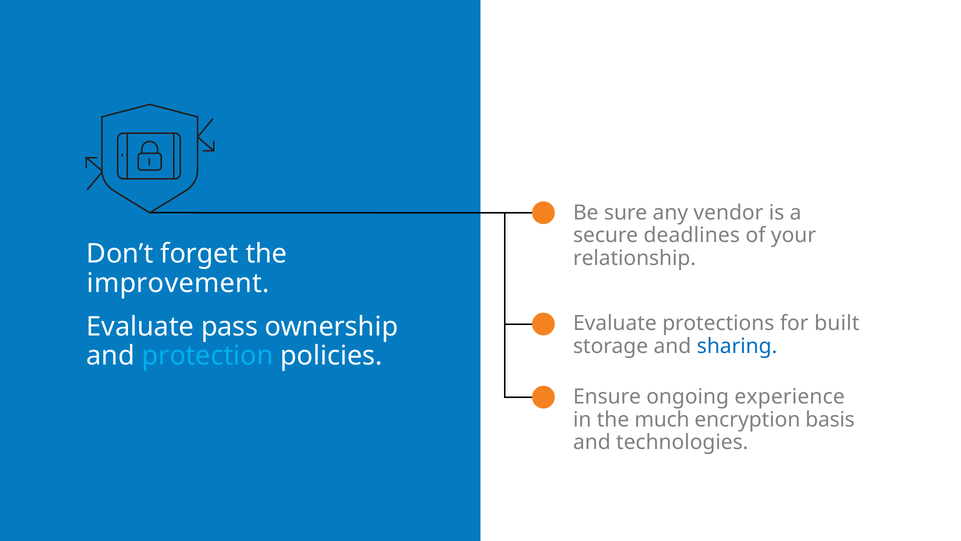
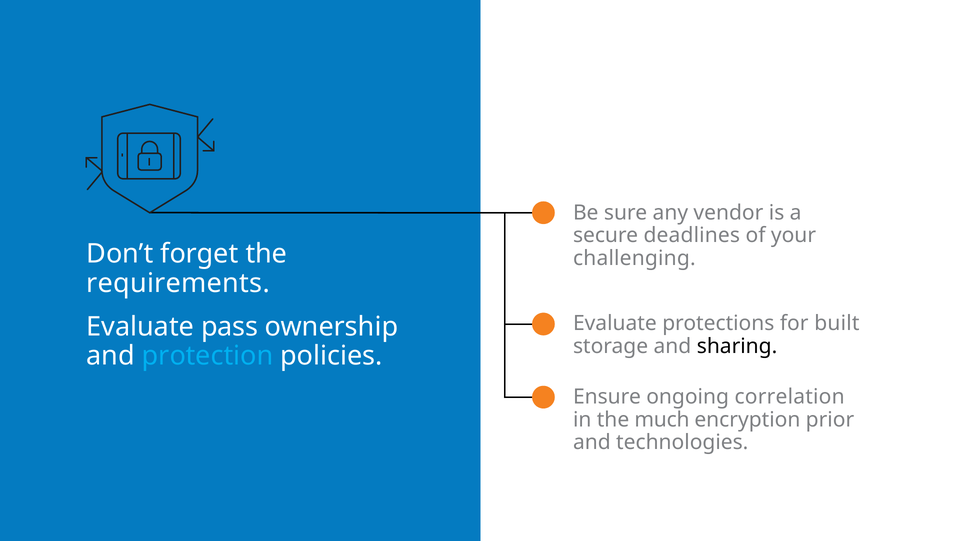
relationship: relationship -> challenging (634, 258)
improvement: improvement -> requirements (178, 283)
sharing colour: blue -> black (737, 346)
experience: experience -> correlation (790, 397)
basis: basis -> prior (830, 419)
